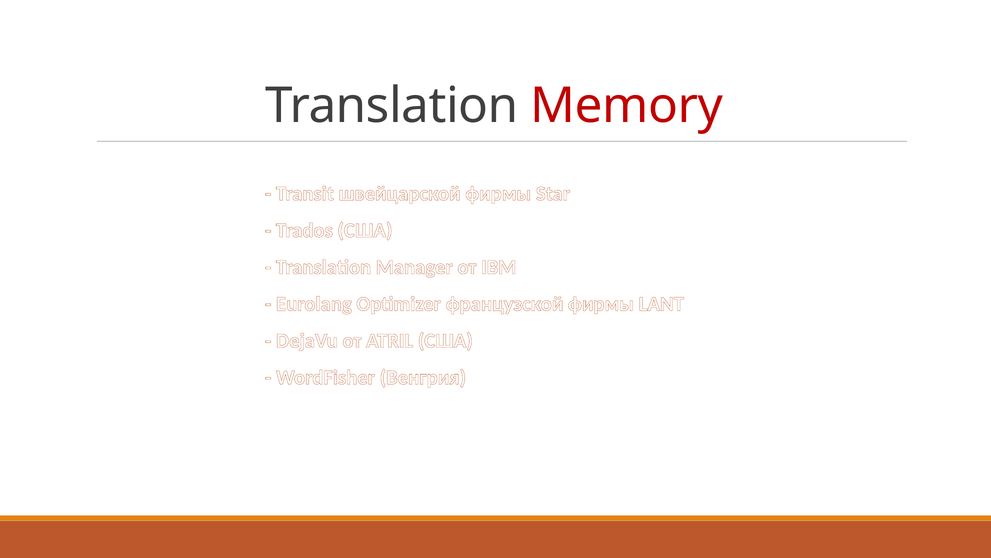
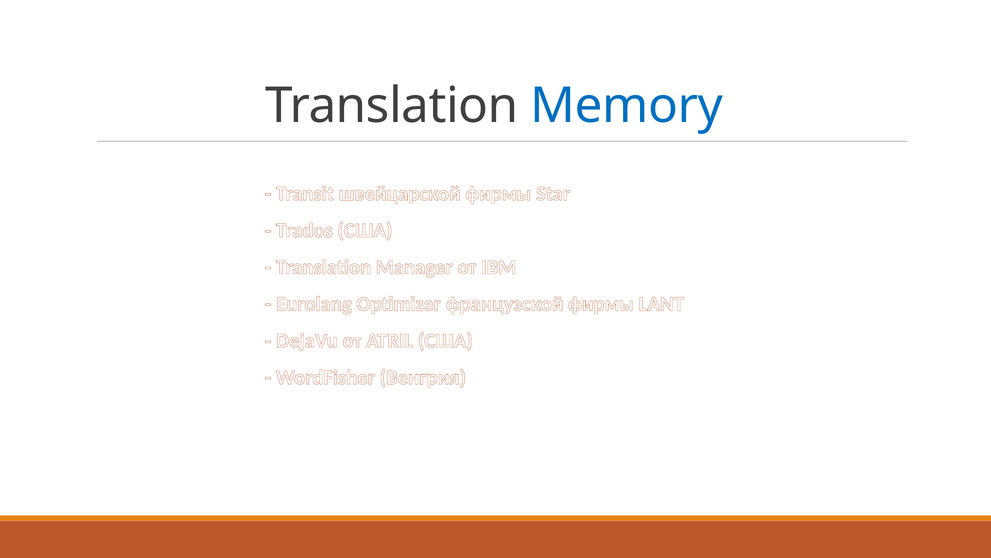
Memory colour: red -> blue (627, 106)
